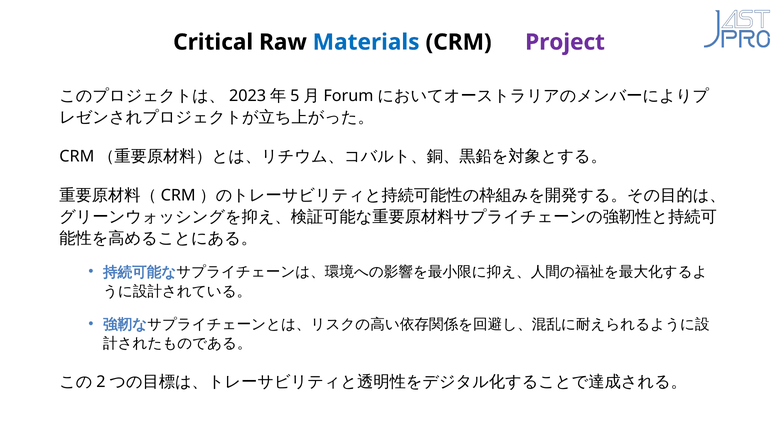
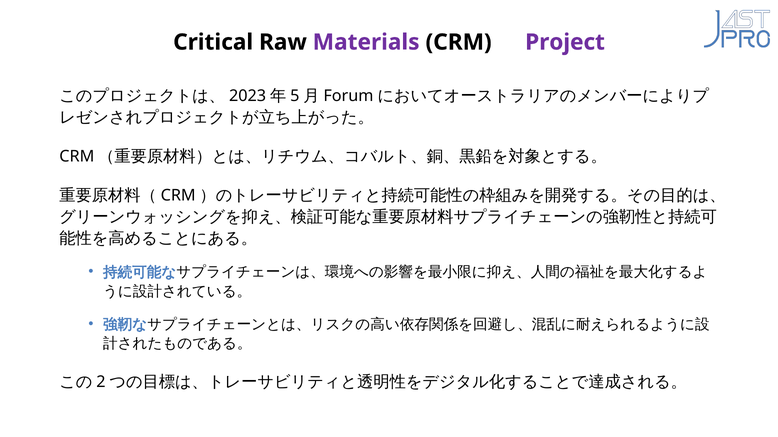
Materials colour: blue -> purple (366, 42)
